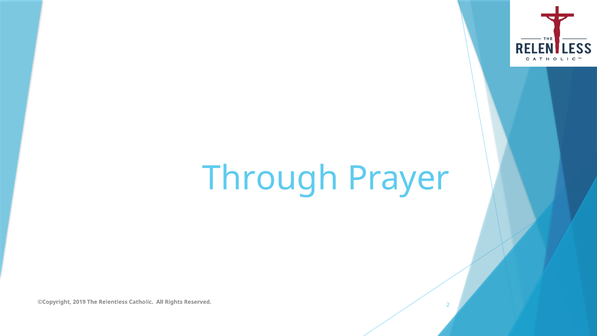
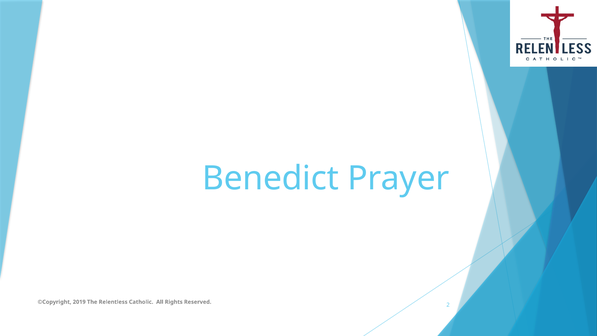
Through: Through -> Benedict (270, 178)
